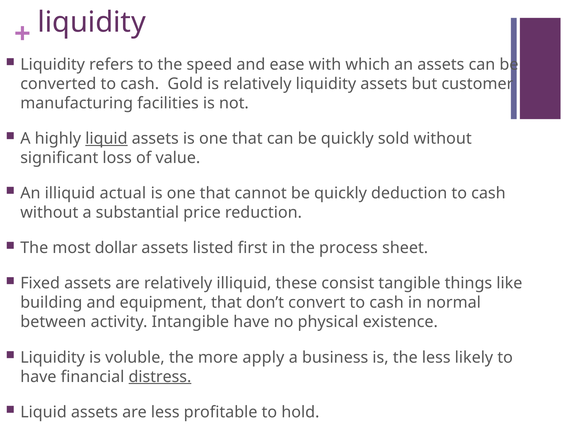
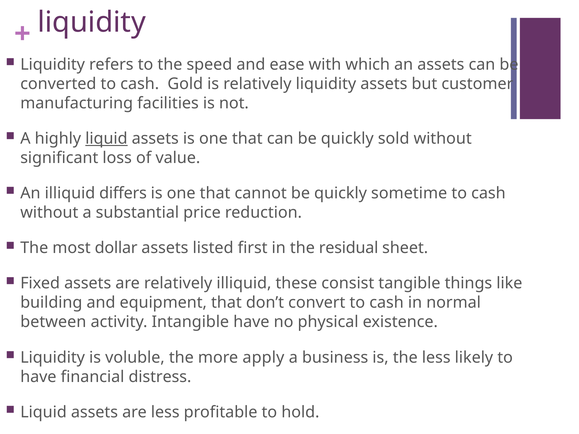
actual: actual -> differs (123, 193)
deduction: deduction -> sometime (409, 193)
process: process -> residual (349, 248)
distress underline: present -> none (160, 377)
